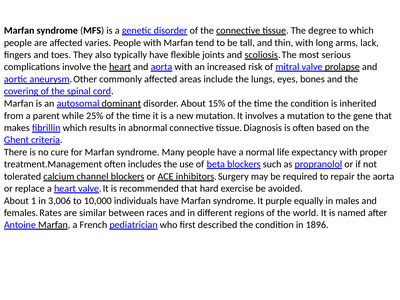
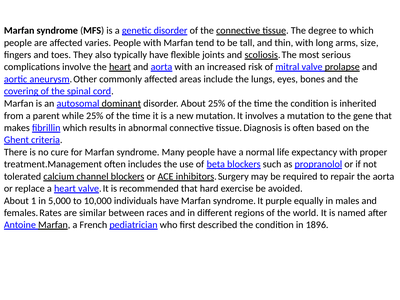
lack: lack -> size (369, 43)
About 15%: 15% -> 25% (217, 104)
3,006: 3,006 -> 5,000 (60, 201)
